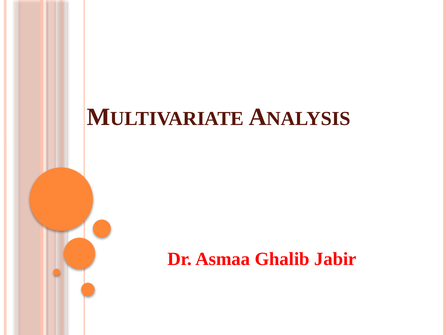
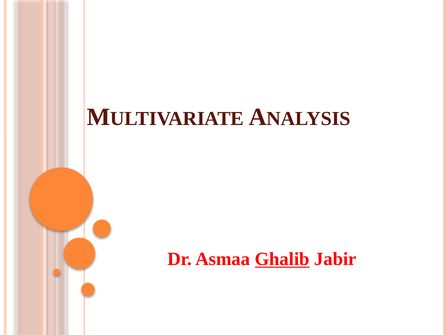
Ghalib underline: none -> present (282, 259)
